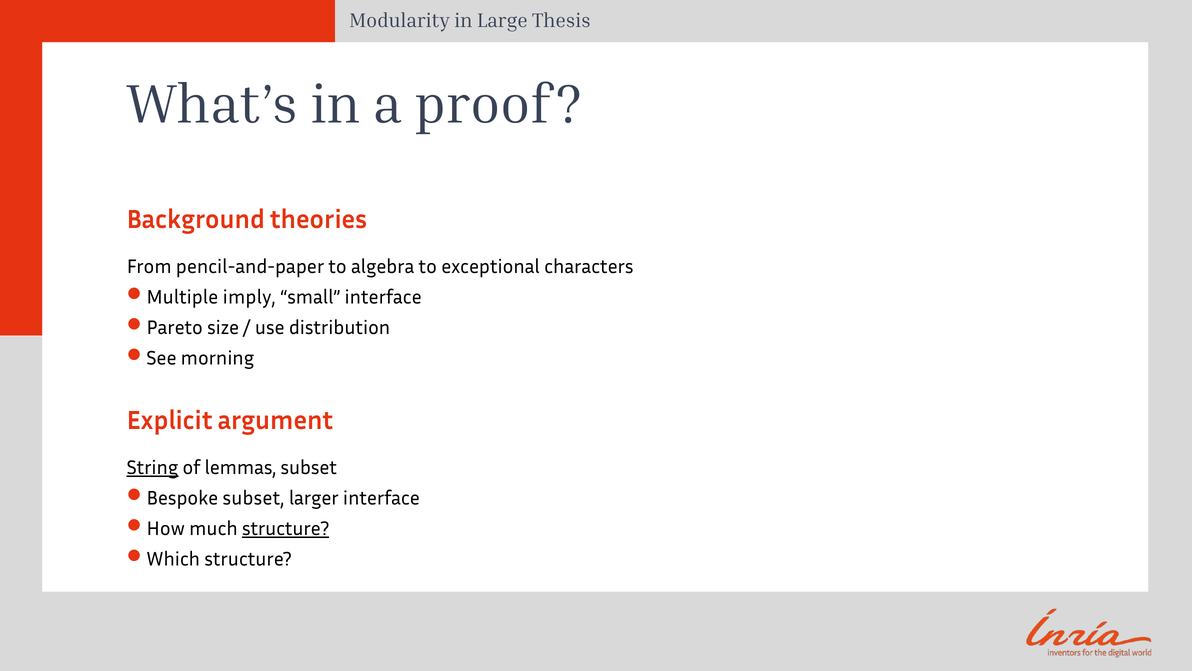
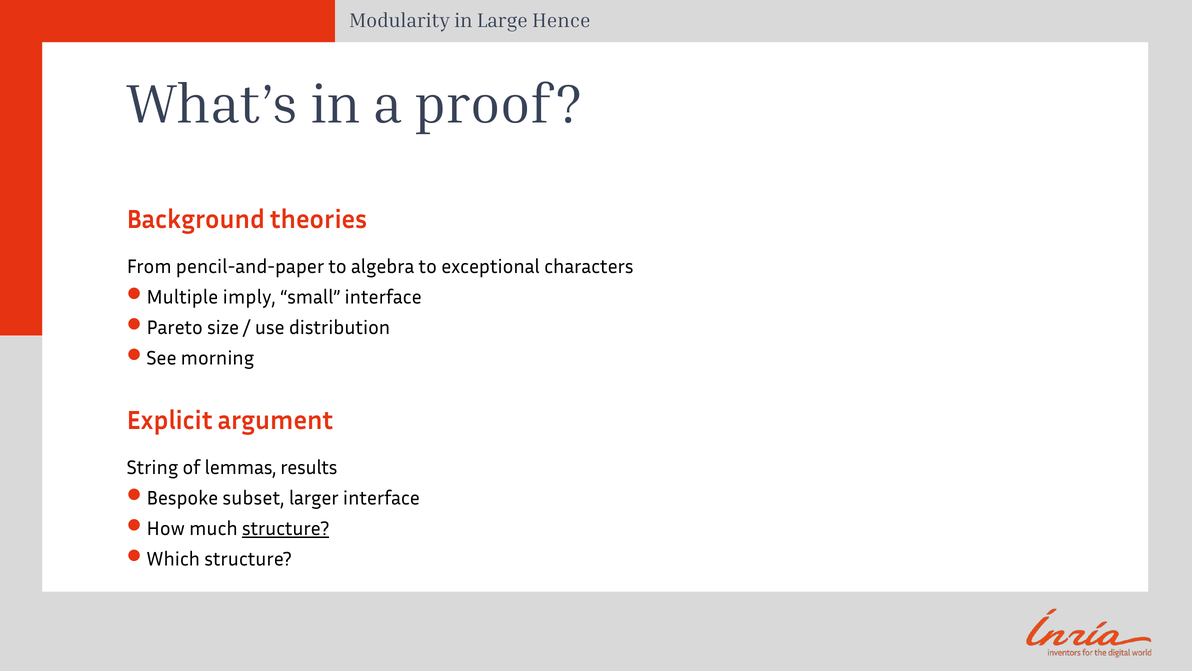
Thesis: Thesis -> Hence (561, 21)
String underline: present -> none (152, 467)
lemmas subset: subset -> results (309, 467)
